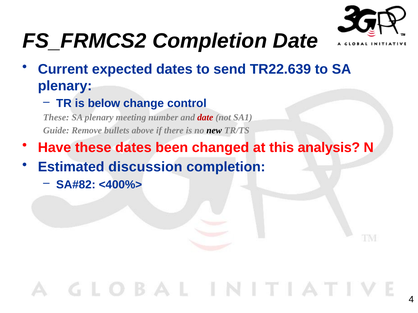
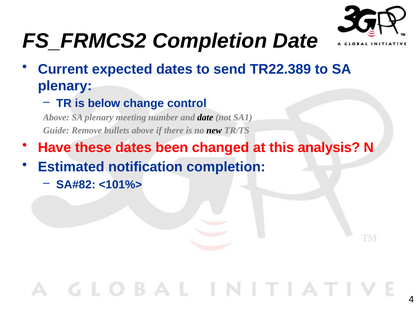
TR22.639: TR22.639 -> TR22.389 (280, 69)
These: These -> Above (56, 118)
date colour: red -> black (205, 118)
discussion: discussion -> notification (145, 167)
<400%>: <400%> -> <101%> (120, 185)
